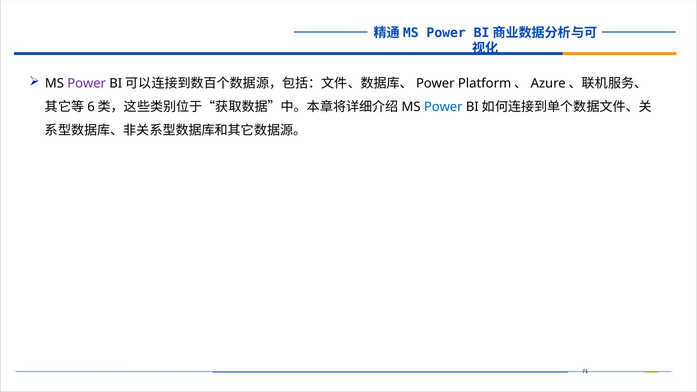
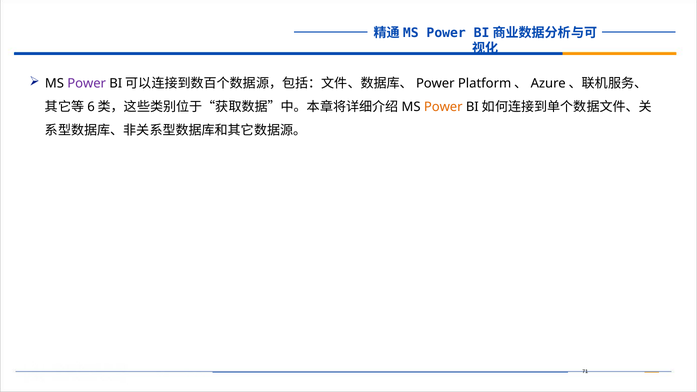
Power colour: blue -> orange (443, 107)
